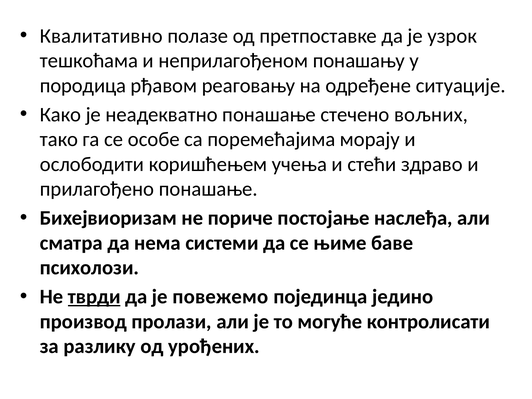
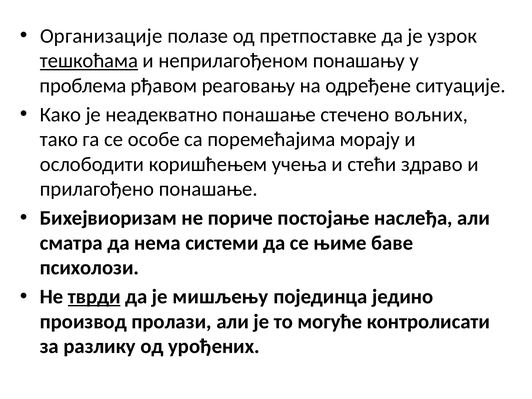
Квалитативно: Квалитативно -> Организације (101, 36)
тешкоћама underline: none -> present (89, 61)
породица: породица -> проблема (83, 86)
повежемо: повежемо -> мишљењу (220, 297)
